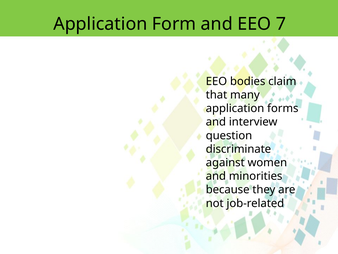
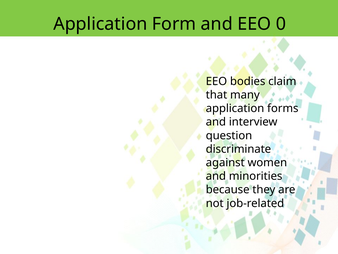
7: 7 -> 0 (281, 24)
